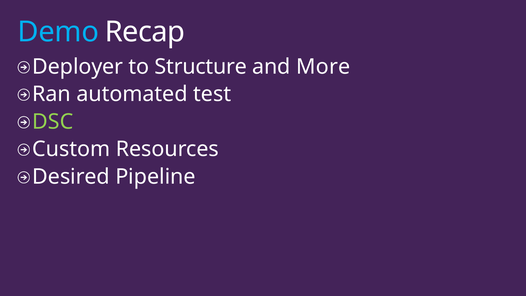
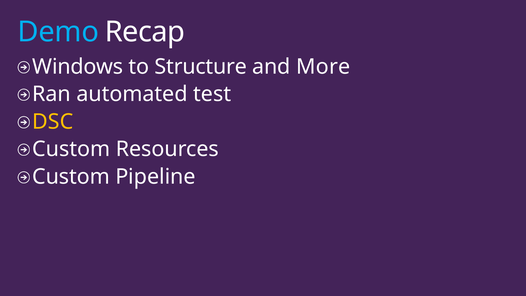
Deployer: Deployer -> Windows (78, 67)
DSC colour: light green -> yellow (53, 122)
Desired: Desired -> Custom (71, 177)
